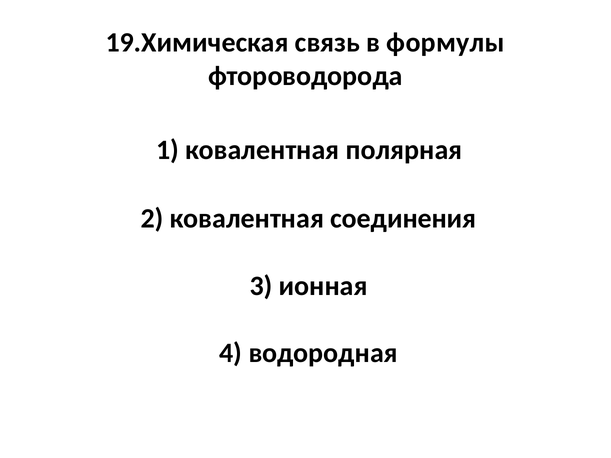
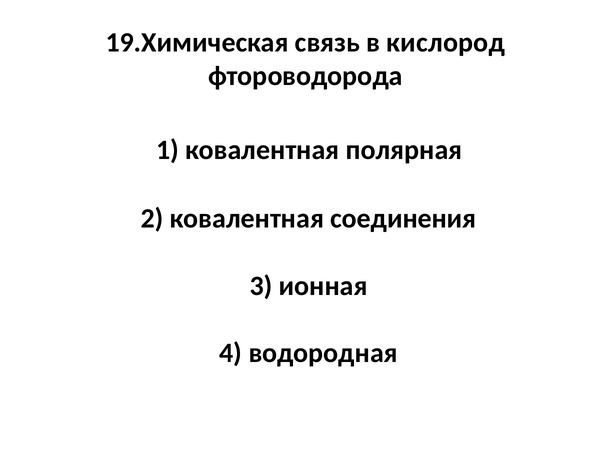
формулы: формулы -> кислород (446, 43)
